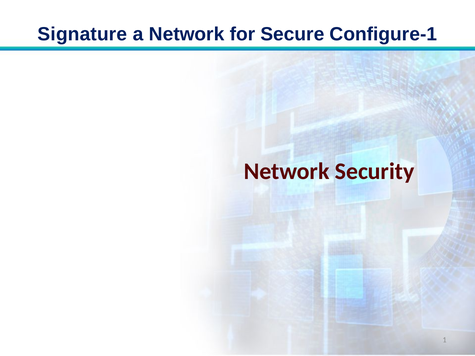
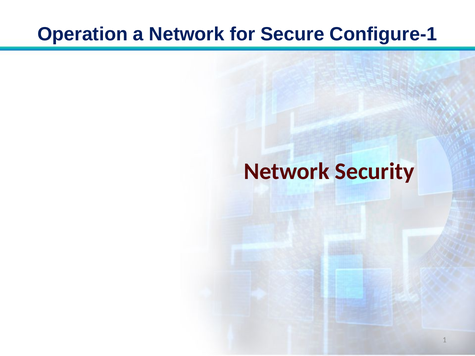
Signature: Signature -> Operation (83, 34)
